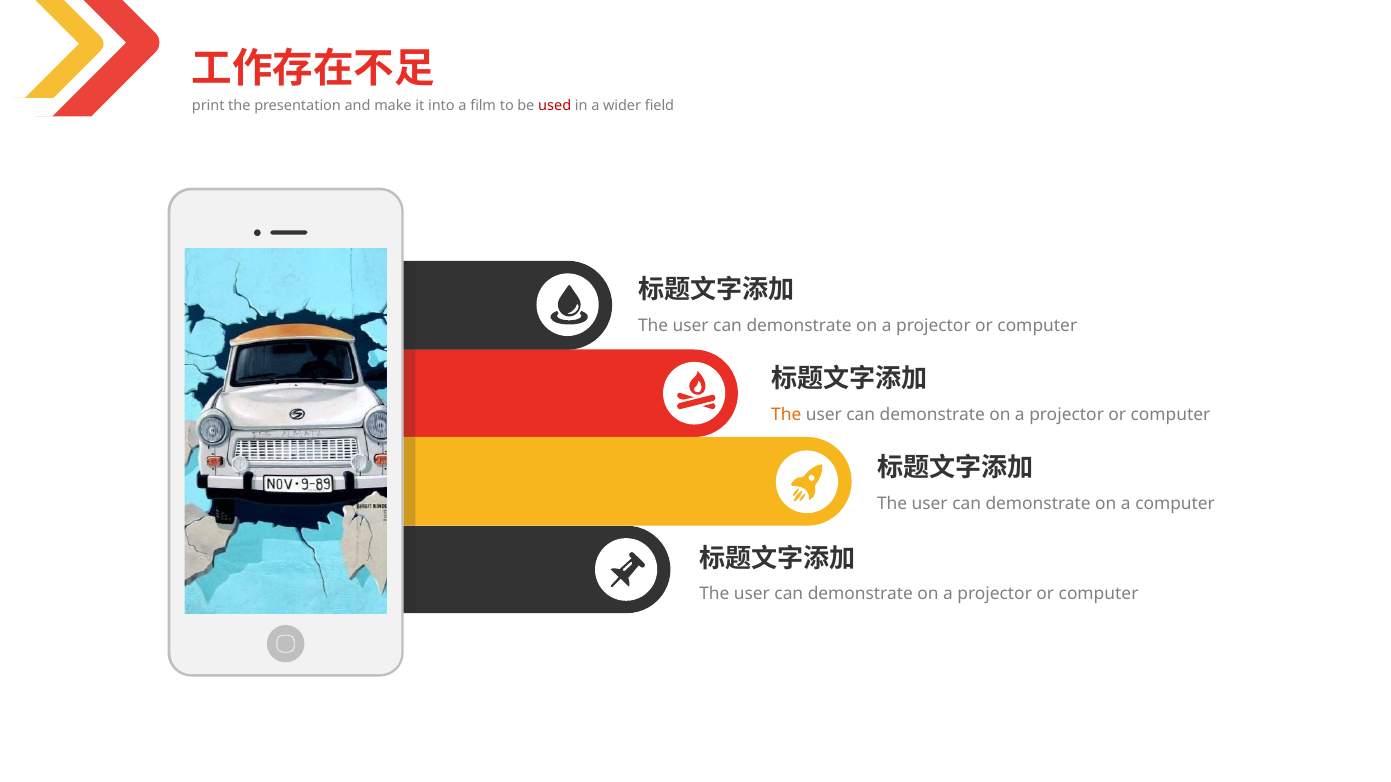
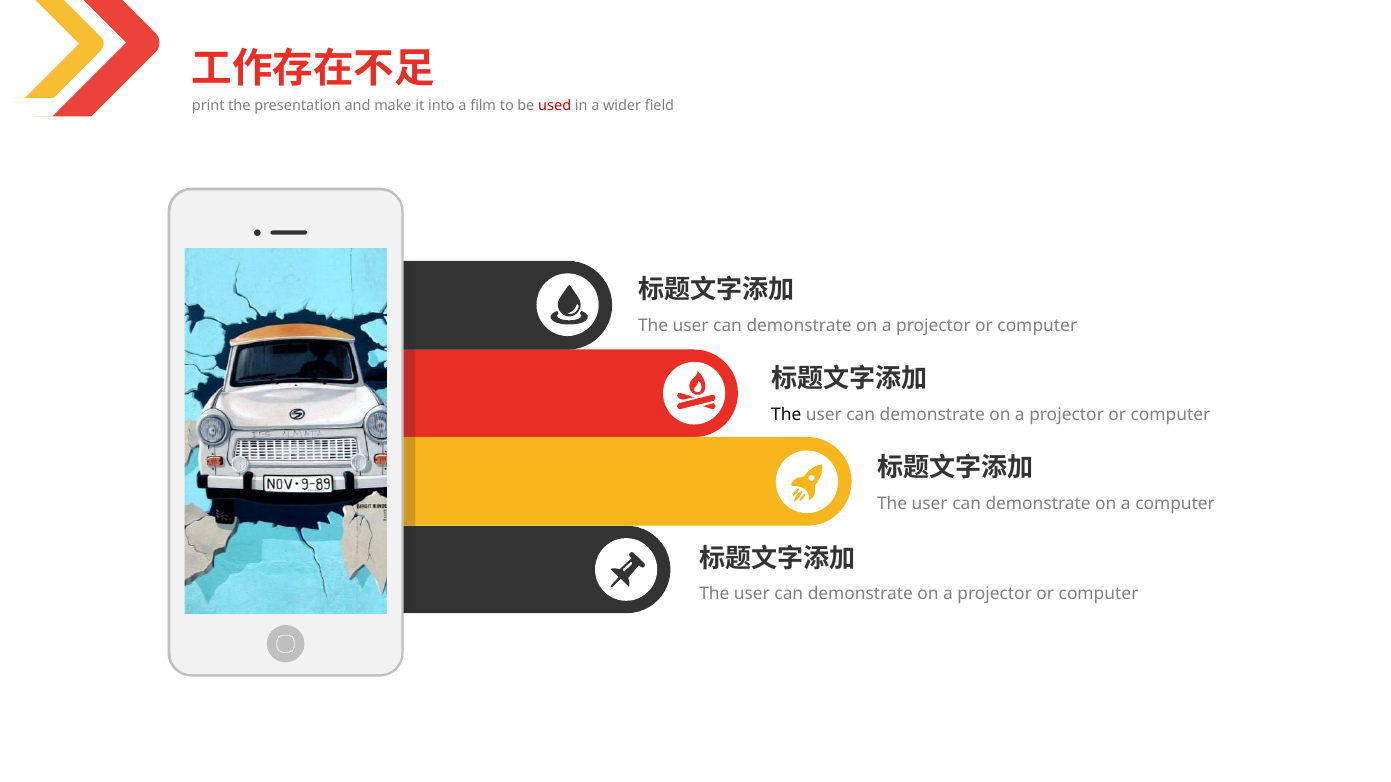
The colour: orange -> black (786, 415)
